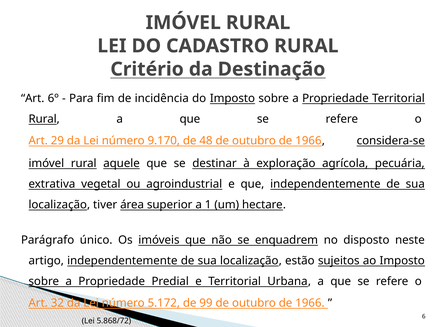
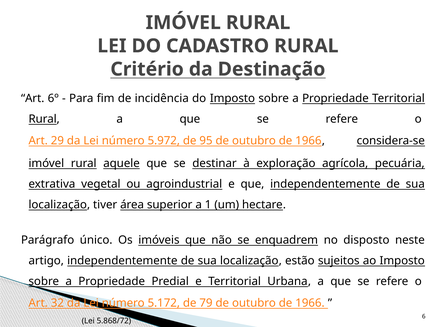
9.170: 9.170 -> 5.972 (164, 141)
48: 48 -> 95 (206, 141)
99: 99 -> 79 (206, 303)
